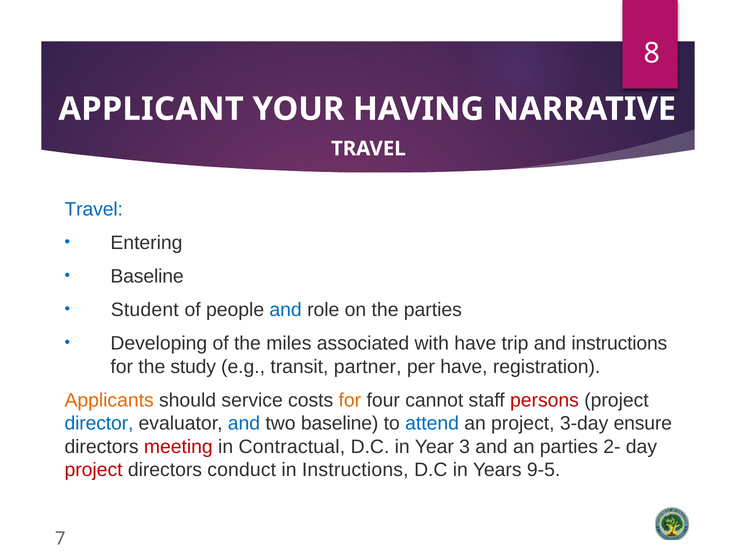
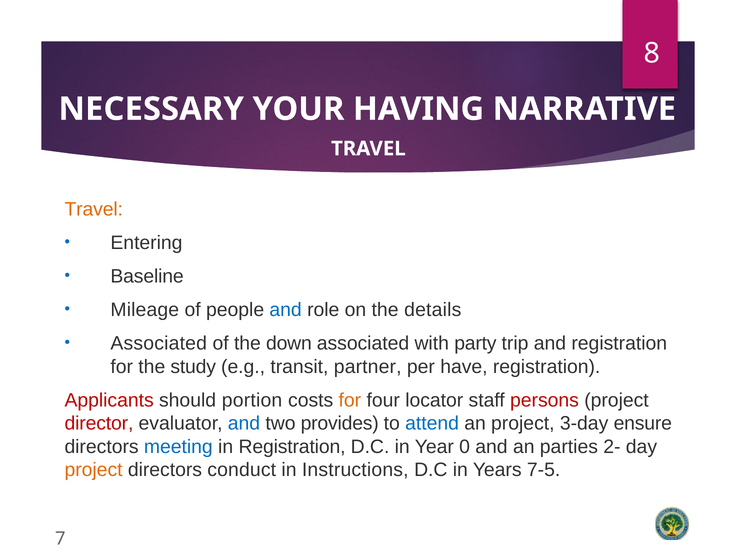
APPLICANT: APPLICANT -> NECESSARY (151, 109)
Travel colour: blue -> orange (94, 209)
Student: Student -> Mileage (145, 309)
the parties: parties -> details (433, 309)
Developing: Developing -> Associated (159, 343)
miles: miles -> down (289, 343)
with have: have -> party (475, 343)
and instructions: instructions -> registration (619, 343)
Applicants colour: orange -> red (109, 400)
service: service -> portion (252, 400)
cannot: cannot -> locator (434, 400)
director colour: blue -> red (99, 423)
two baseline: baseline -> provides (340, 423)
meeting colour: red -> blue (178, 446)
in Contractual: Contractual -> Registration (292, 446)
3: 3 -> 0 (465, 446)
project colour: red -> orange (94, 469)
9-5: 9-5 -> 7-5 (544, 469)
